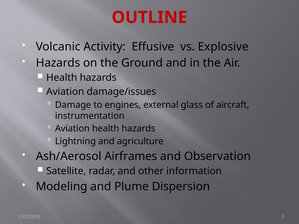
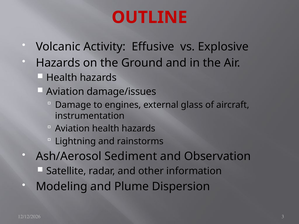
agriculture: agriculture -> rainstorms (140, 141)
Airframes: Airframes -> Sediment (131, 156)
